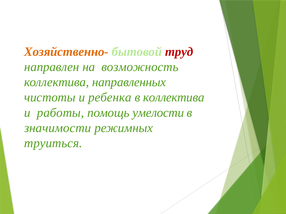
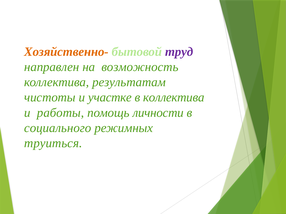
труд colour: red -> purple (179, 52)
направленных: направленных -> результатам (129, 82)
ребенка: ребенка -> участке (110, 98)
умелости: умелости -> личности (158, 113)
значимости: значимости -> социального (58, 128)
